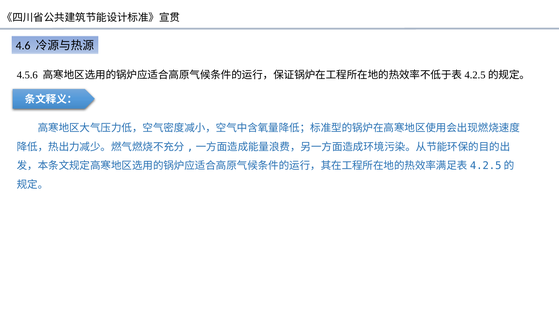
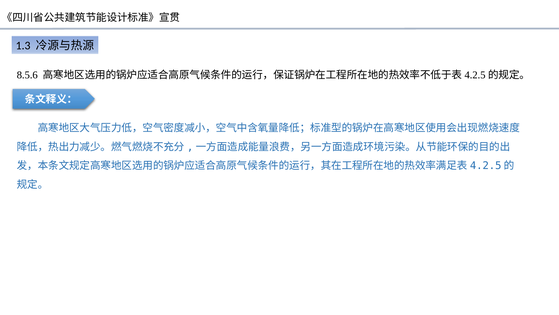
4.6: 4.6 -> 1.3 (23, 46)
4.5.6: 4.5.6 -> 8.5.6 (27, 75)
